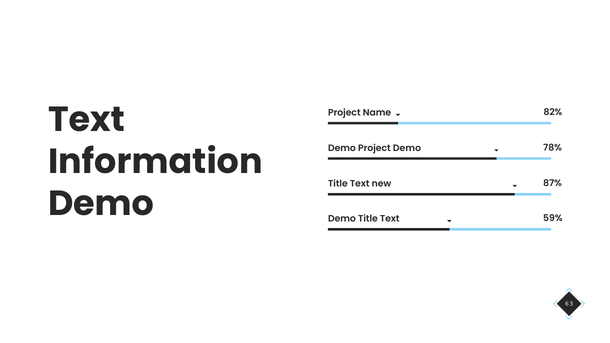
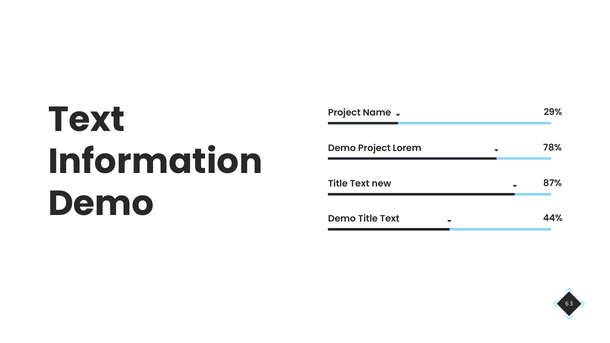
82%: 82% -> 29% (553, 112)
Project Demo: Demo -> Lorem (407, 148)
59%: 59% -> 44% (553, 218)
